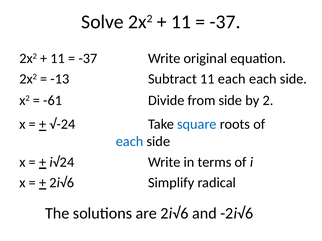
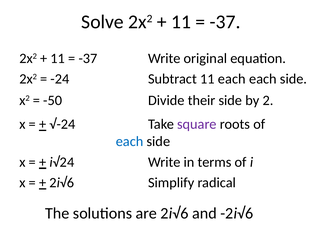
-13: -13 -> -24 (60, 79)
-61: -61 -> -50 (53, 101)
from: from -> their (202, 101)
square colour: blue -> purple (197, 124)
